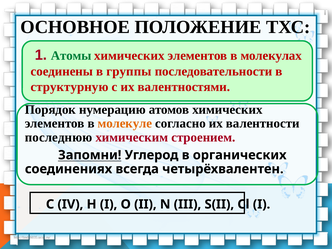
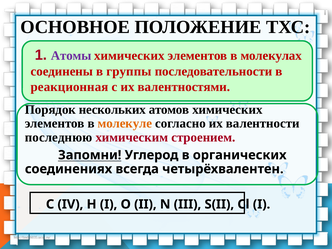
Атомы colour: green -> purple (71, 56)
структурную: структурную -> реакционная (70, 87)
нумерацию: нумерацию -> нескольких (112, 110)
